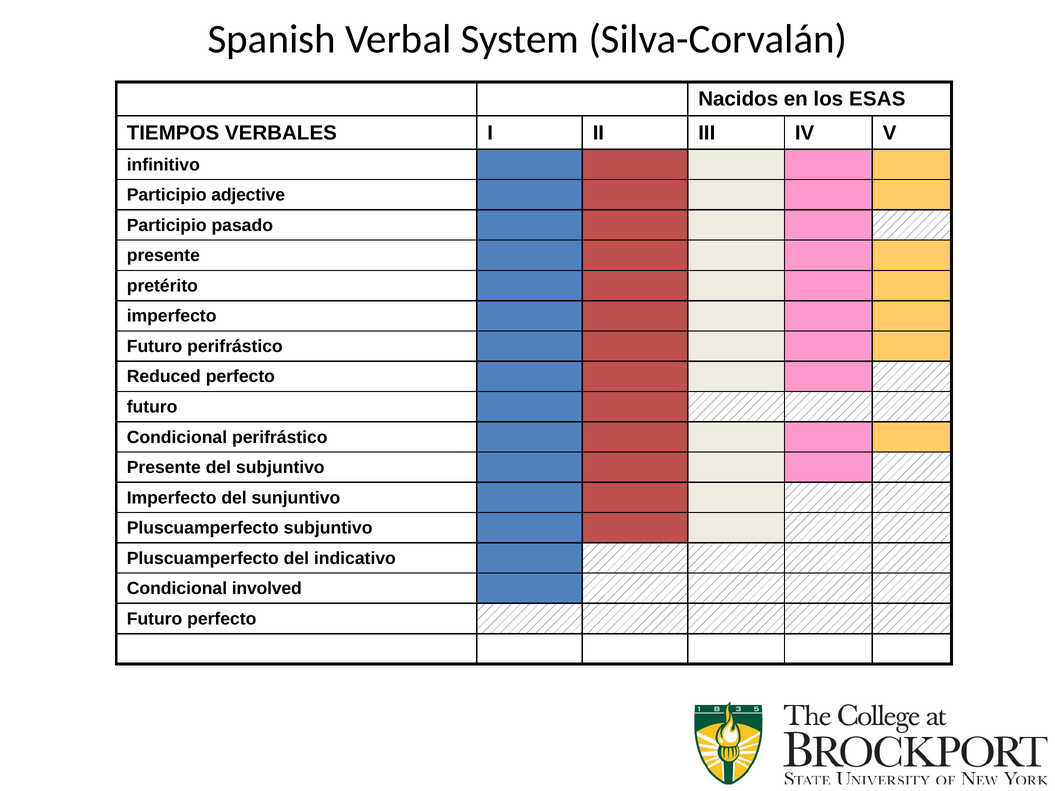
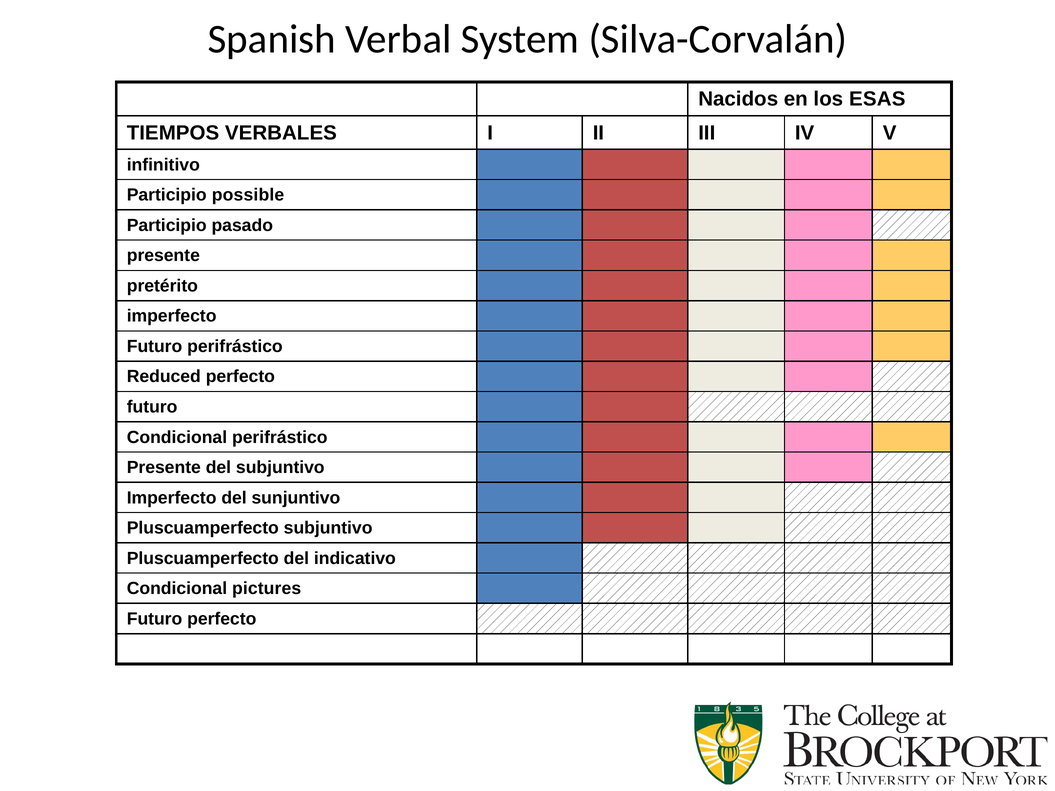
adjective: adjective -> possible (248, 195)
involved: involved -> pictures (267, 589)
